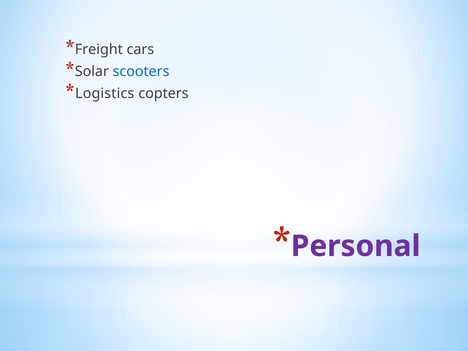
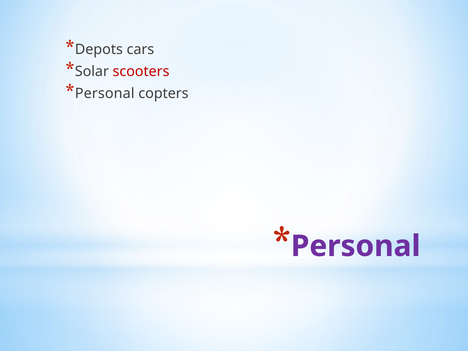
Freight: Freight -> Depots (99, 49)
scooters colour: blue -> red (141, 71)
Logistics: Logistics -> Personal (105, 93)
